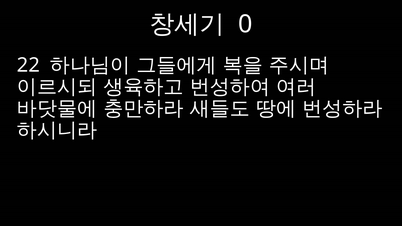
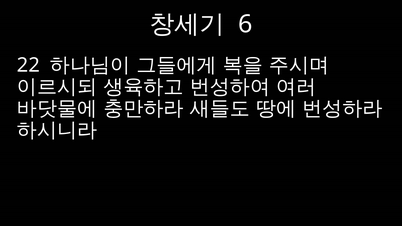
0: 0 -> 6 (245, 24)
